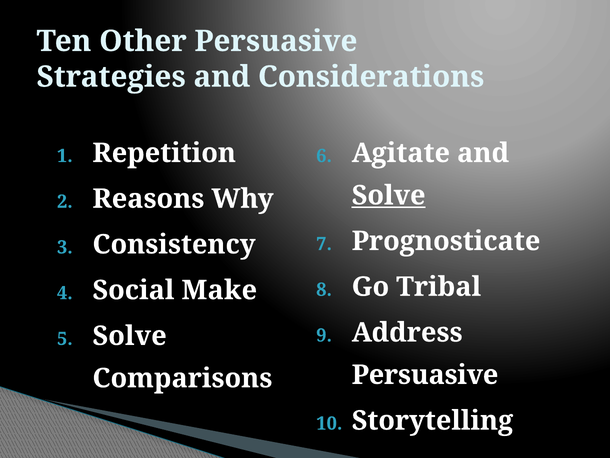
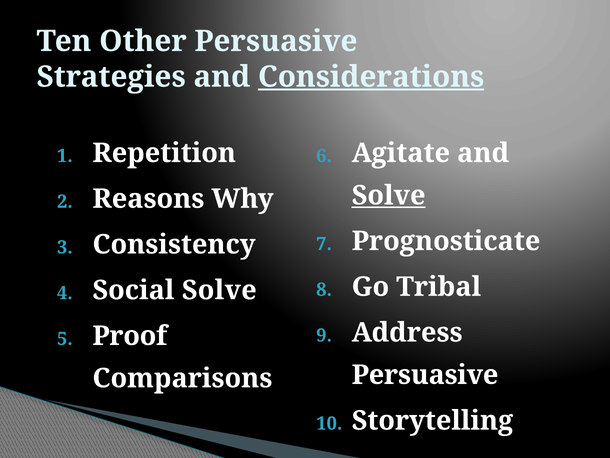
Considerations underline: none -> present (371, 77)
Social Make: Make -> Solve (219, 290)
Solve: Solve -> Proof (130, 336)
